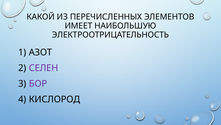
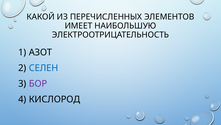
СЕЛЕН colour: purple -> blue (44, 68)
